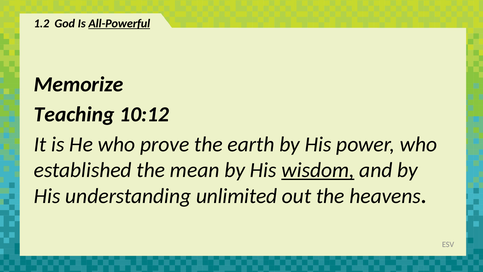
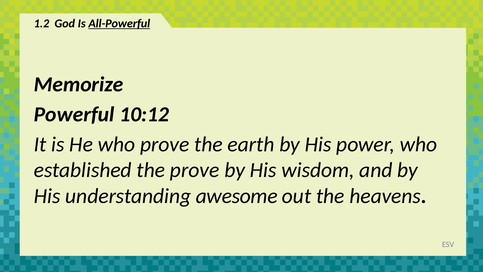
Teaching: Teaching -> Powerful (74, 115)
the mean: mean -> prove (195, 171)
wisdom underline: present -> none (318, 171)
unlimited: unlimited -> awesome (237, 196)
